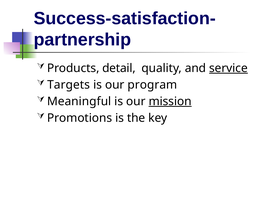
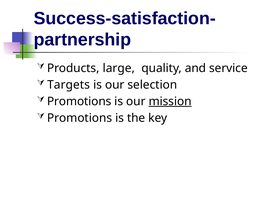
detail: detail -> large (119, 68)
service underline: present -> none (228, 68)
program: program -> selection (152, 85)
Meaningful: Meaningful -> Promotions (79, 101)
